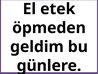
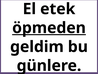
öpmeden underline: none -> present (49, 28)
